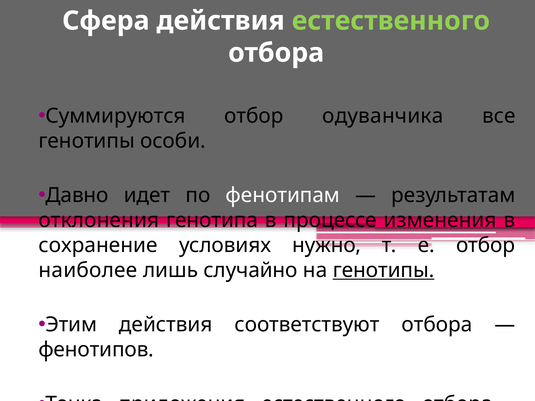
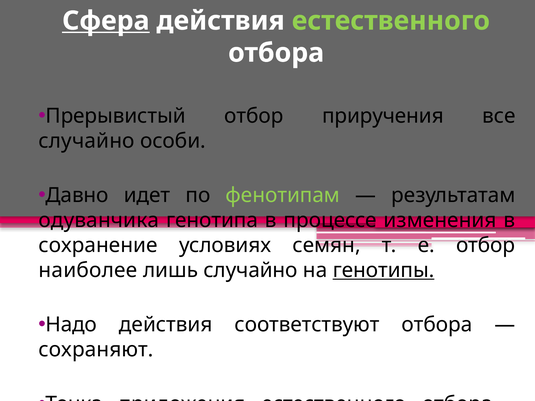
Сфера underline: none -> present (106, 21)
Суммируются: Суммируются -> Прерывистый (116, 116)
одуванчика: одуванчика -> приручения (383, 116)
генотипы: генотипы -> случайно (87, 141)
фенотипам colour: white -> light green (283, 195)
отклонения: отклонения -> одуванчика (99, 220)
нужно: нужно -> семян (327, 245)
Этим: Этим -> Надо (71, 325)
фенотипов: фенотипов -> сохраняют (96, 350)
